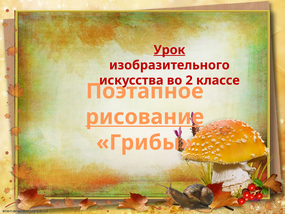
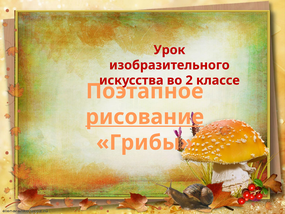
Урок underline: present -> none (169, 50)
